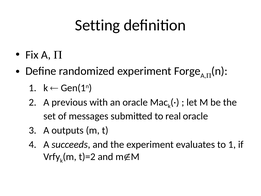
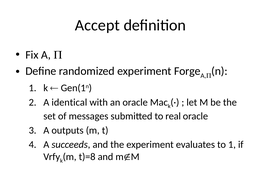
Setting: Setting -> Accept (97, 25)
previous: previous -> identical (69, 102)
t)=2: t)=2 -> t)=8 (87, 157)
